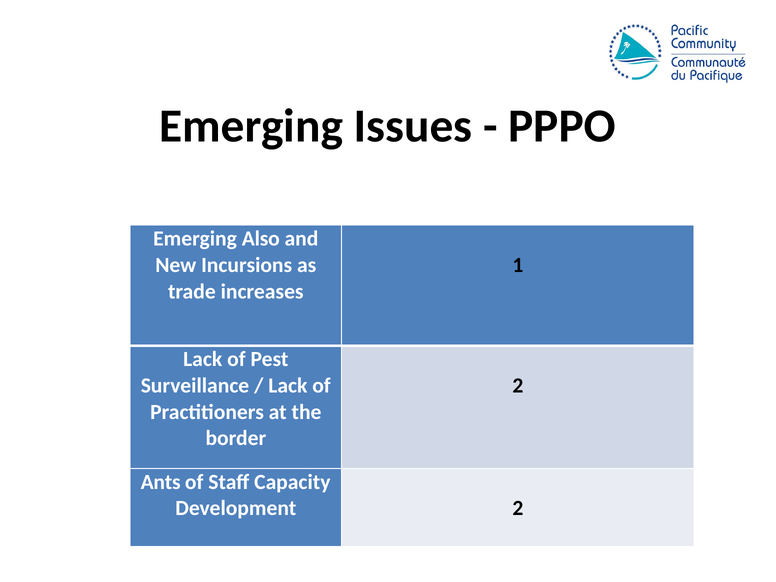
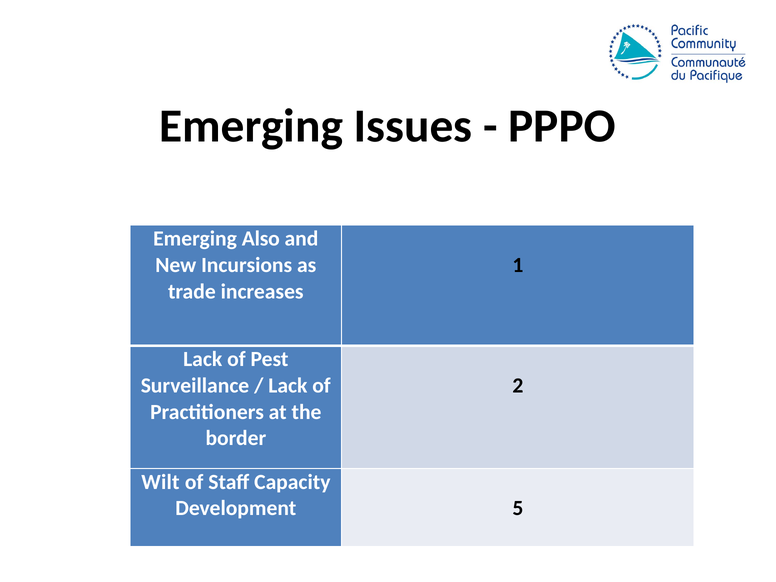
Ants: Ants -> Wilt (160, 482)
Development 2: 2 -> 5 (518, 508)
